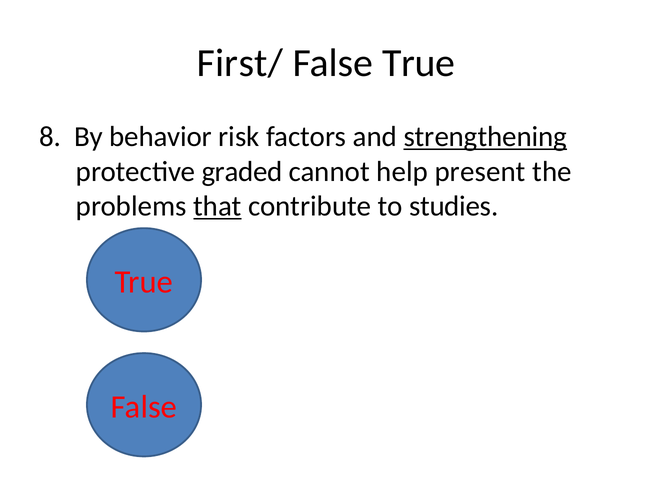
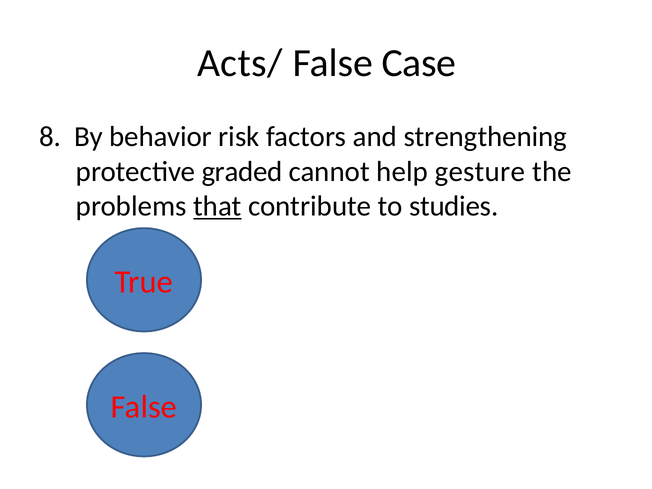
First/: First/ -> Acts/ (240, 63)
False True: True -> Case (419, 63)
strengthening underline: present -> none (485, 137)
present: present -> gesture (480, 172)
